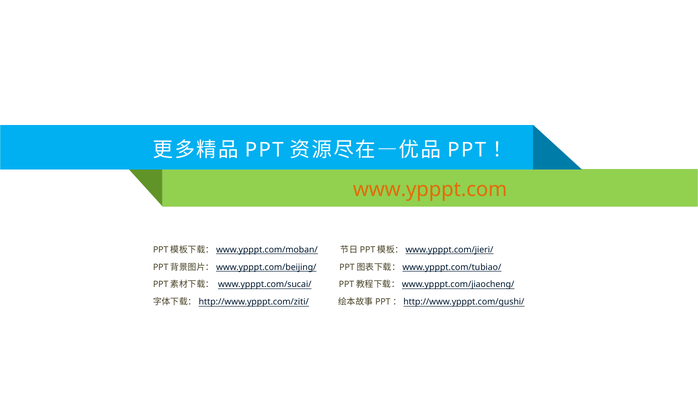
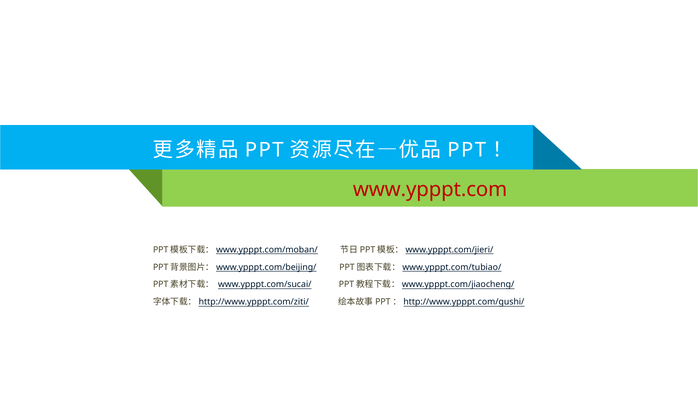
www.ypppt.com colour: orange -> red (430, 189)
